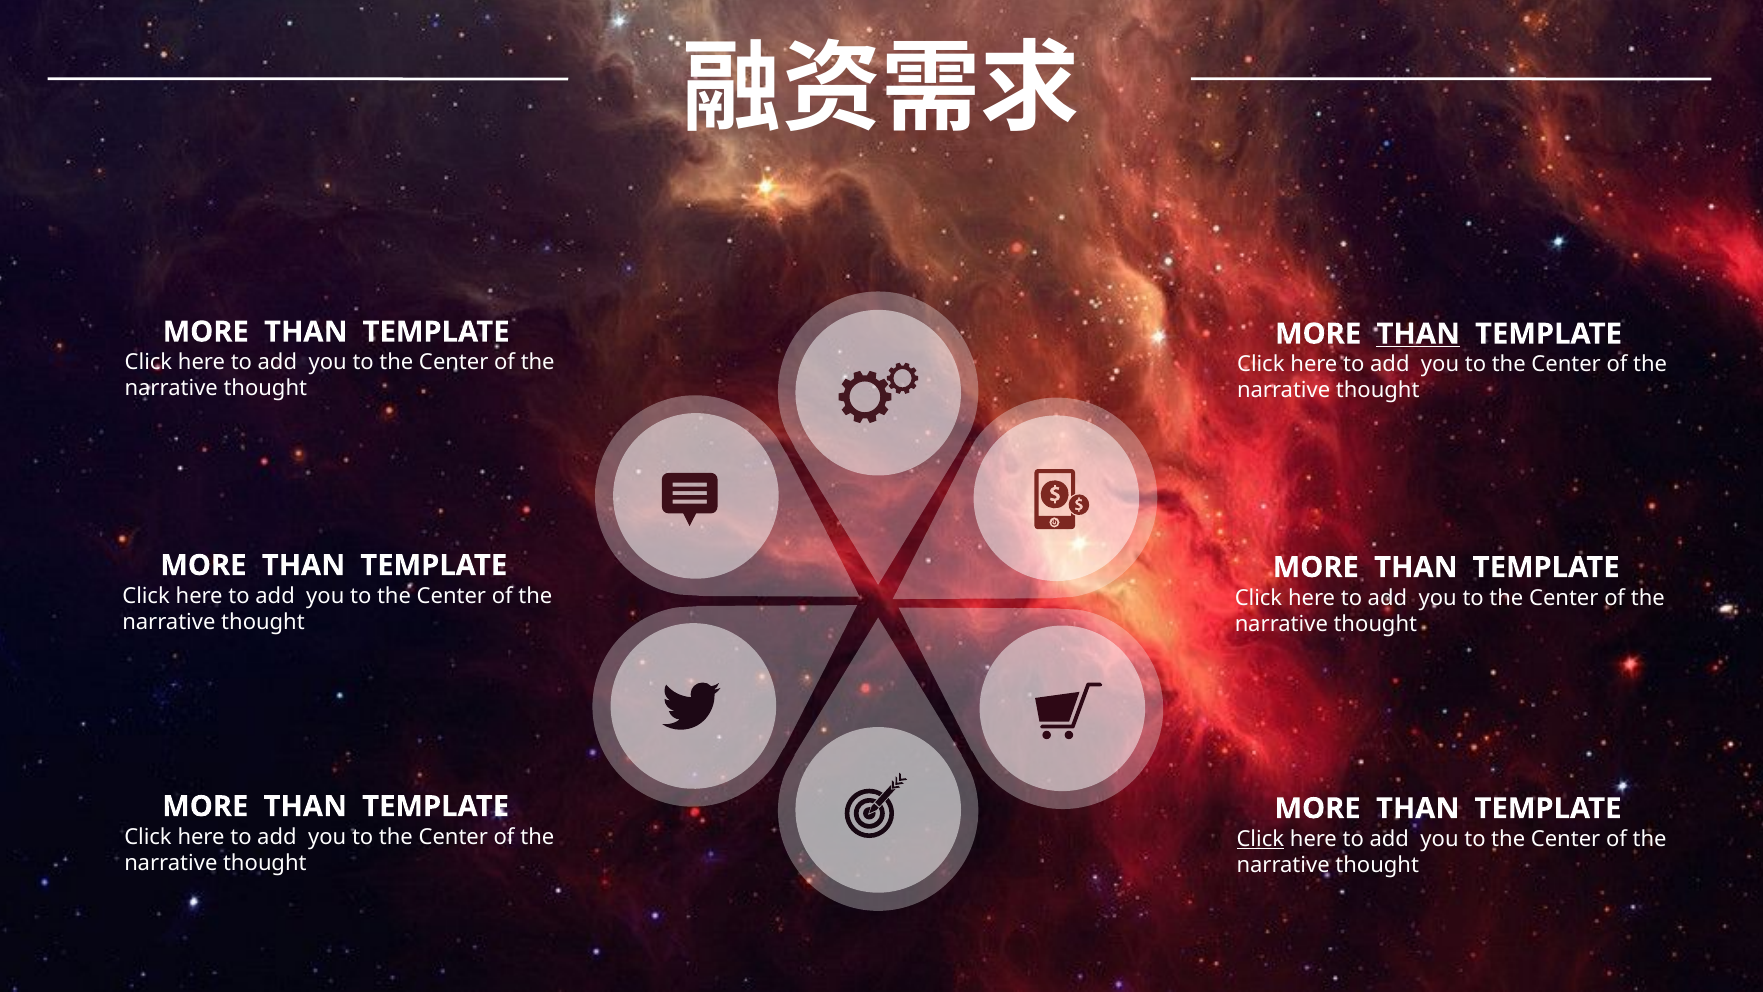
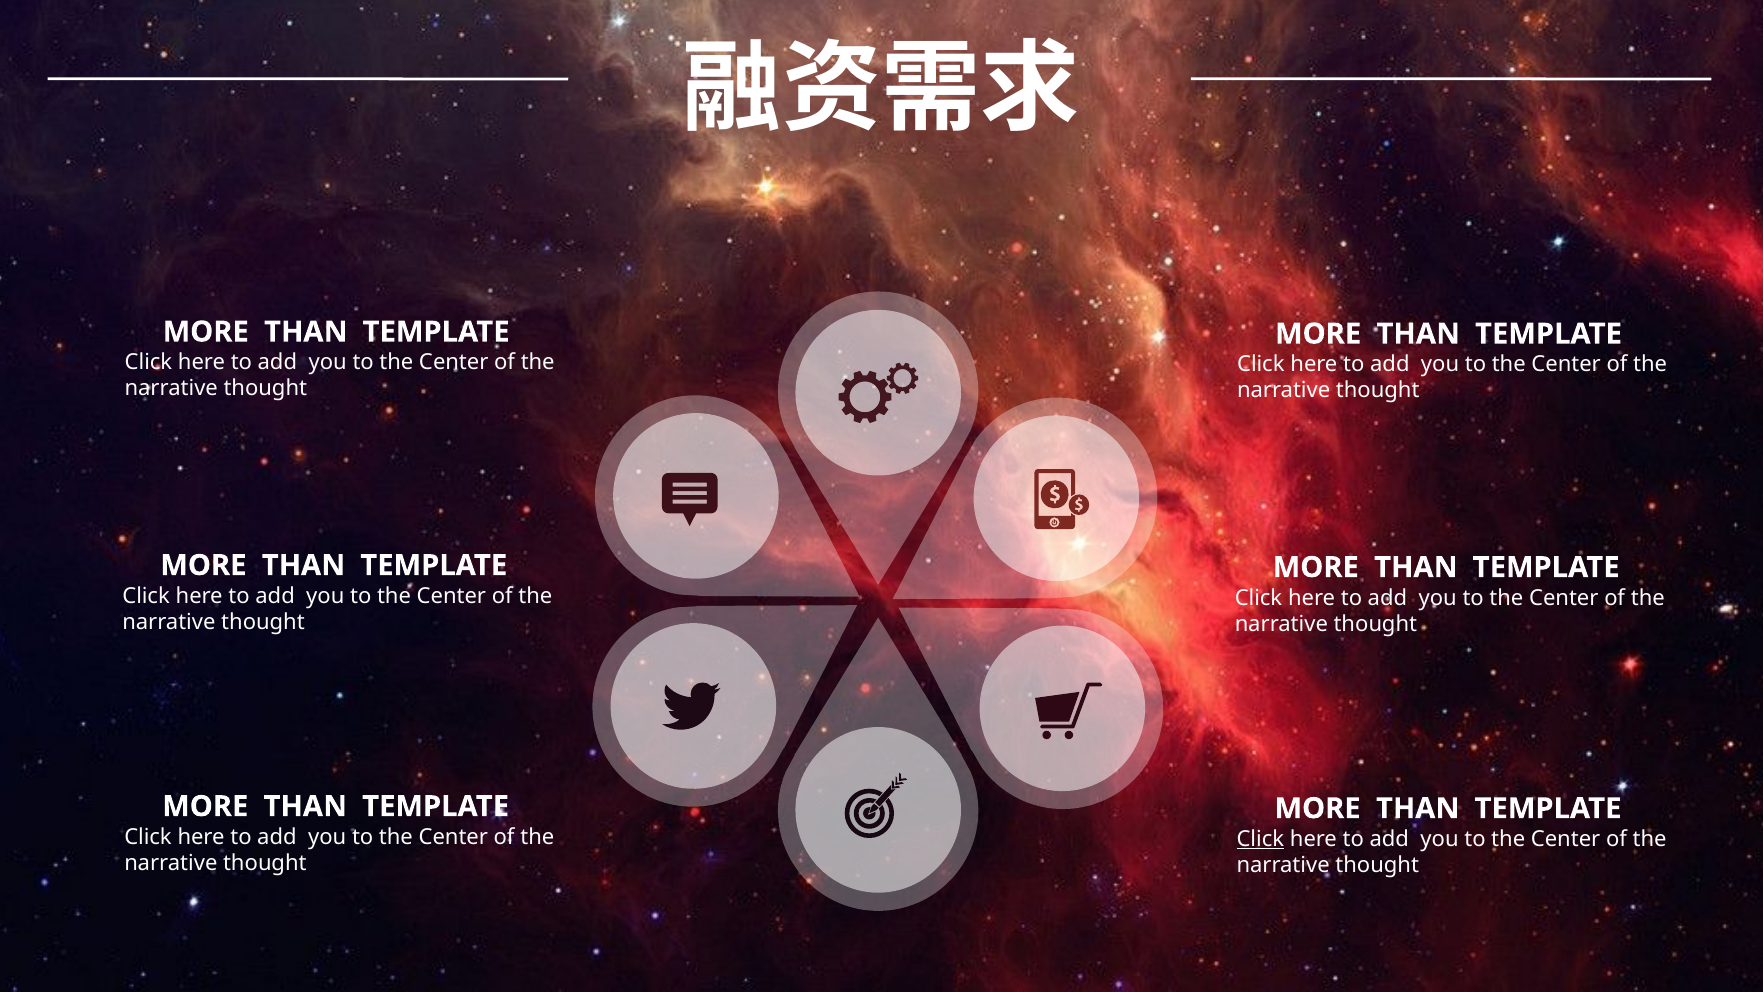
THAN underline: present -> none (1418, 334)
